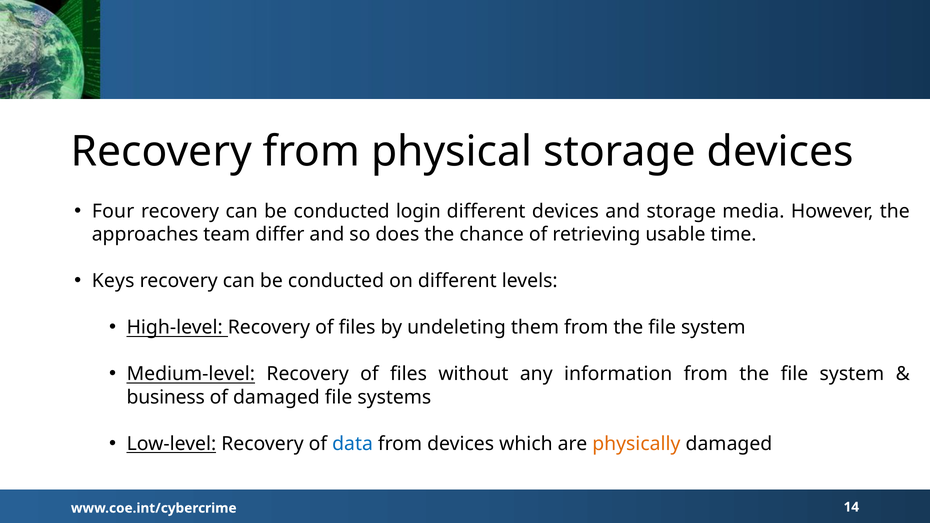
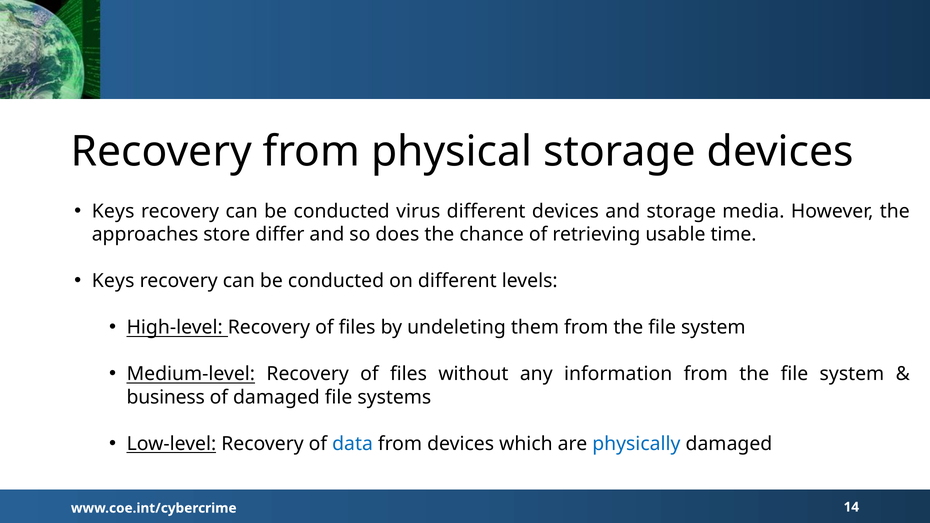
Four: Four -> Keys (113, 211)
login: login -> virus (418, 211)
team: team -> store (227, 235)
physically colour: orange -> blue (636, 444)
